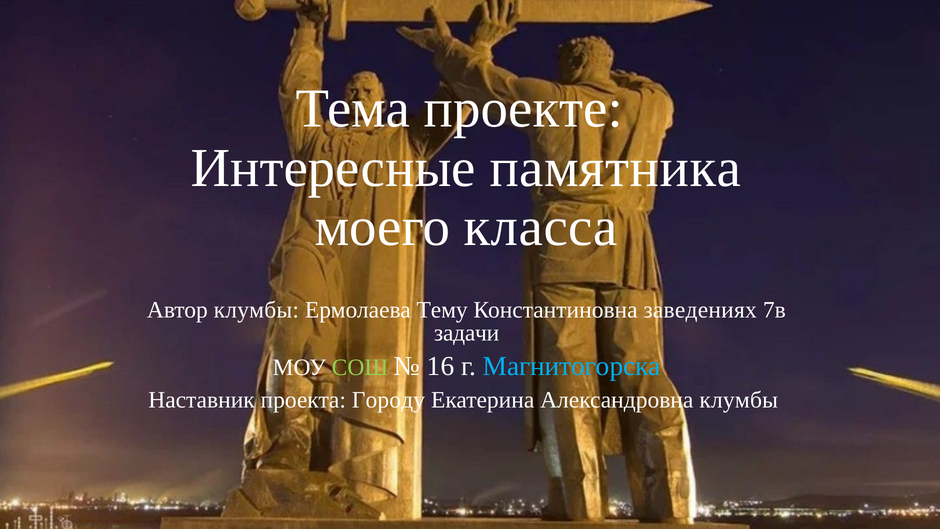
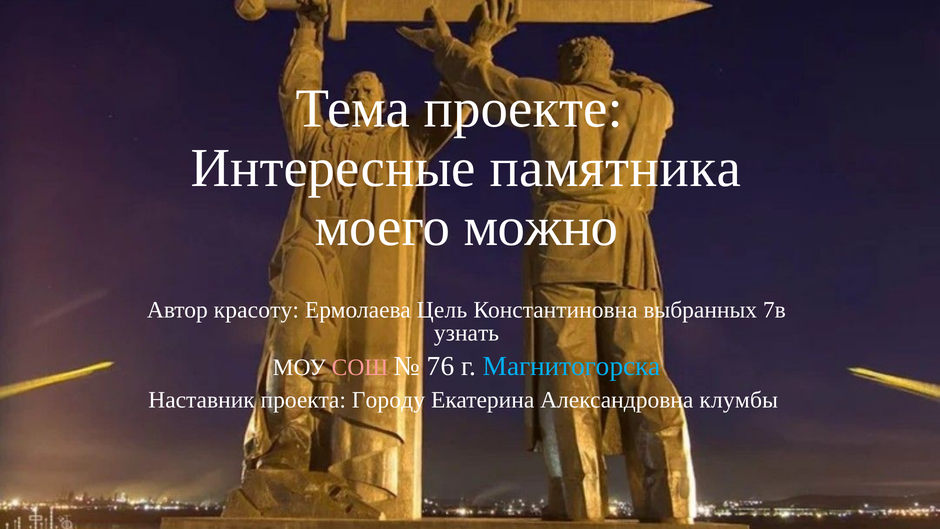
класса: класса -> можно (541, 227)
Автор клумбы: клумбы -> красоту (256, 310)
Тему: Тему -> Цель (442, 310)
заведениях: заведениях -> выбранных (700, 310)
задачи: задачи -> узнать (466, 333)
СОШ colour: light green -> pink (360, 367)
16: 16 -> 76 (441, 366)
